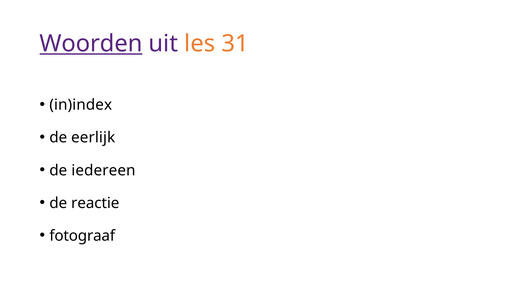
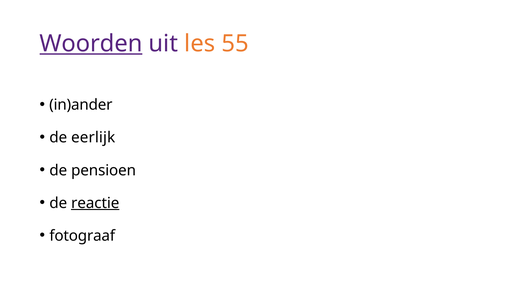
31: 31 -> 55 (235, 44)
in)index: in)index -> in)ander (81, 105)
iedereen: iedereen -> pensioen (104, 170)
reactie underline: none -> present (95, 203)
